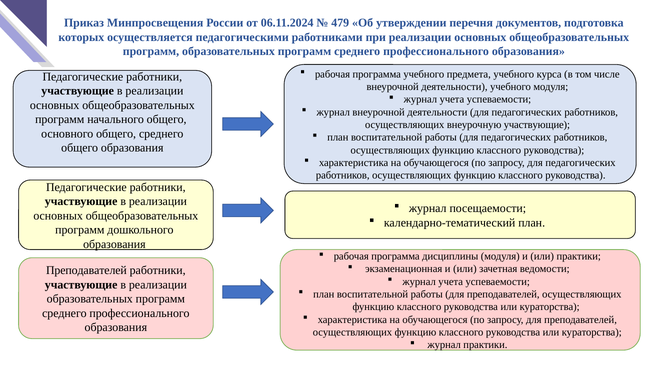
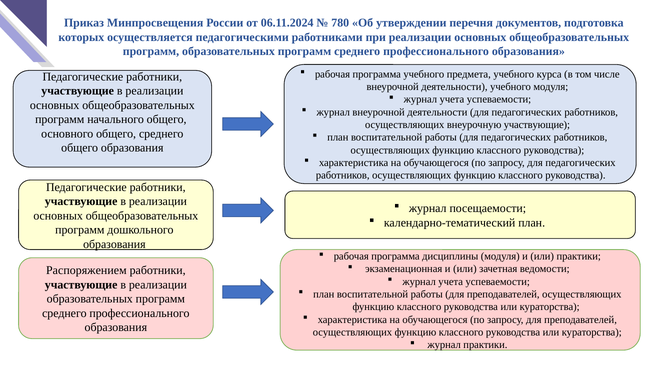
479: 479 -> 780 (340, 23)
Преподавателей: Преподавателей -> Распоряжением (86, 270)
